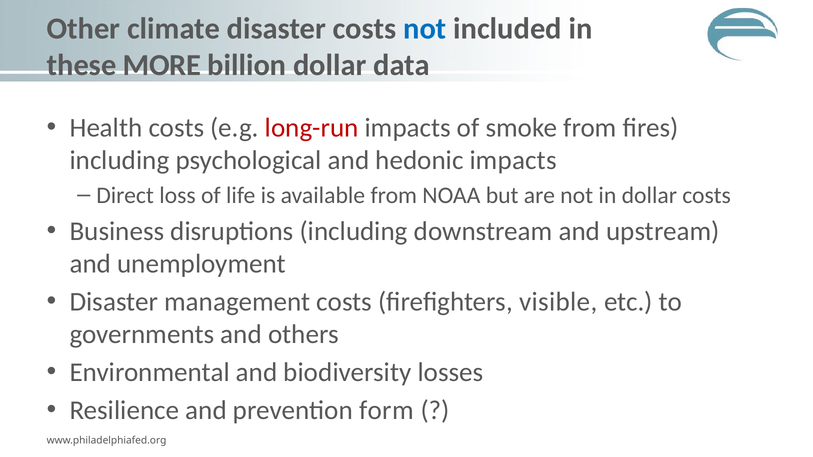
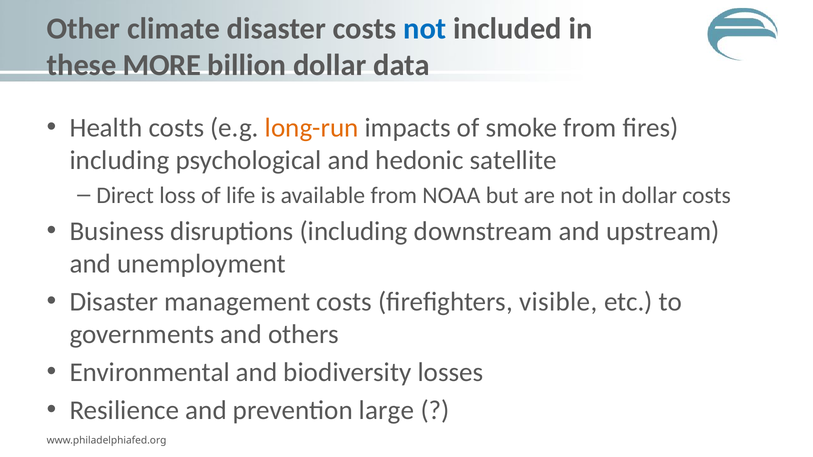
long-run colour: red -> orange (312, 128)
hedonic impacts: impacts -> satellite (513, 160)
form: form -> large (387, 411)
